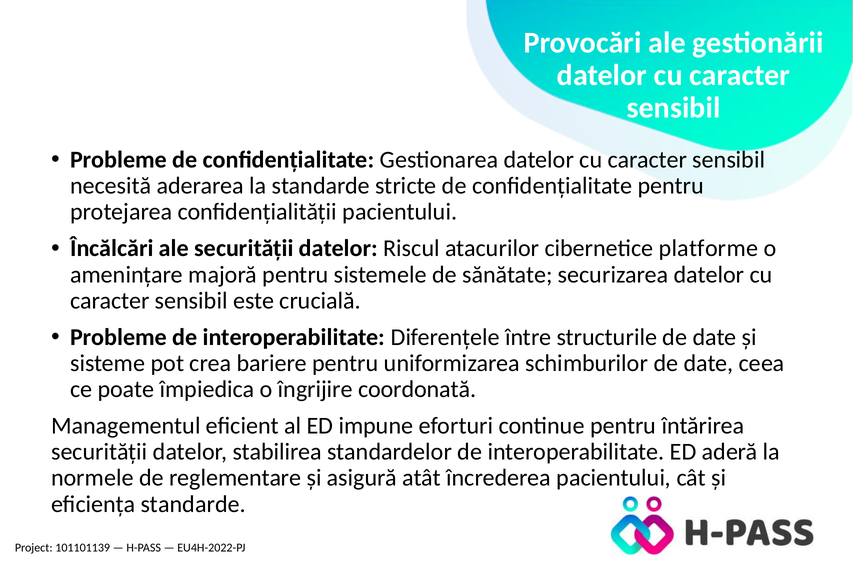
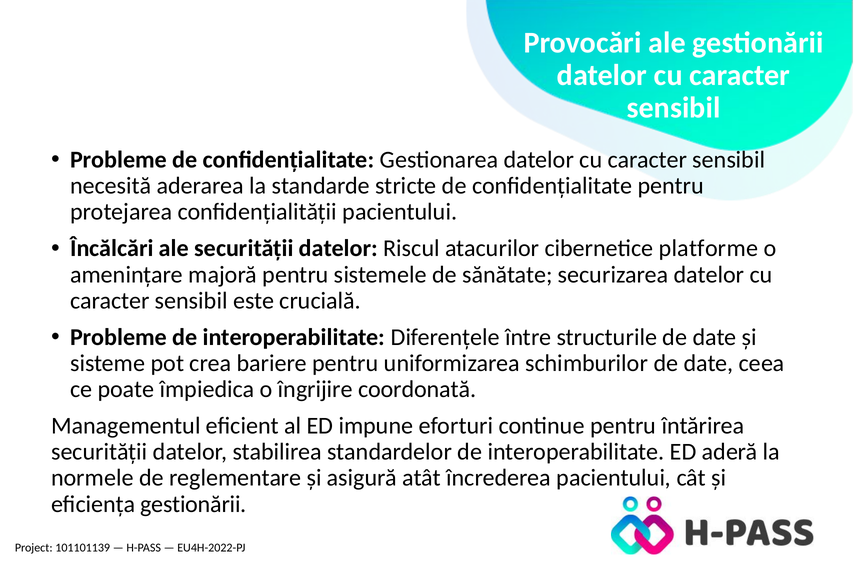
eficiența standarde: standarde -> gestionării (193, 503)
